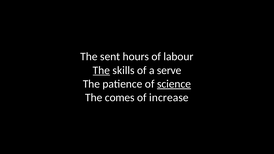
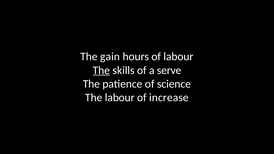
sent: sent -> gain (110, 57)
science underline: present -> none (174, 84)
The comes: comes -> labour (120, 98)
